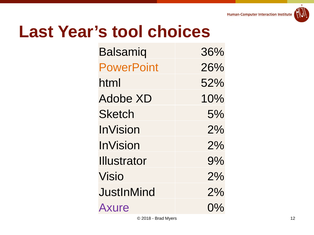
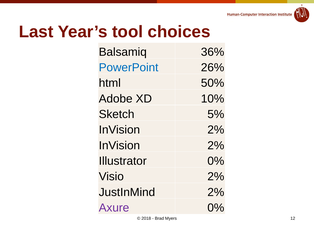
PowerPoint colour: orange -> blue (129, 68)
52%: 52% -> 50% (213, 83)
Illustrator 9%: 9% -> 0% (216, 161)
